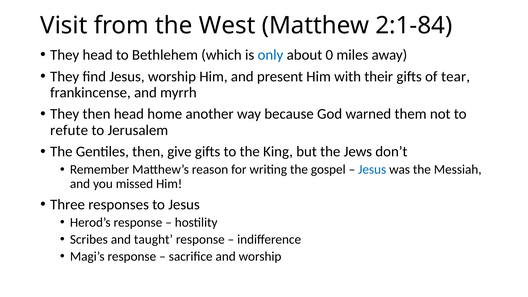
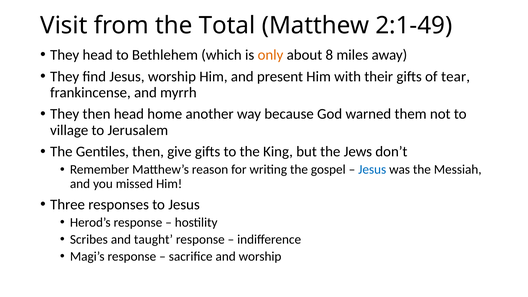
West: West -> Total (227, 25)
2:1-84: 2:1-84 -> 2:1-49 (414, 25)
only colour: blue -> orange (270, 55)
0: 0 -> 8 (329, 55)
refute: refute -> village (69, 130)
